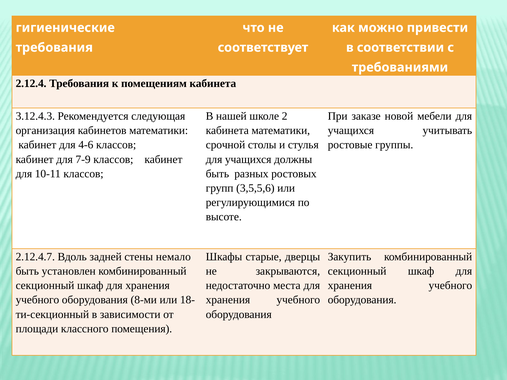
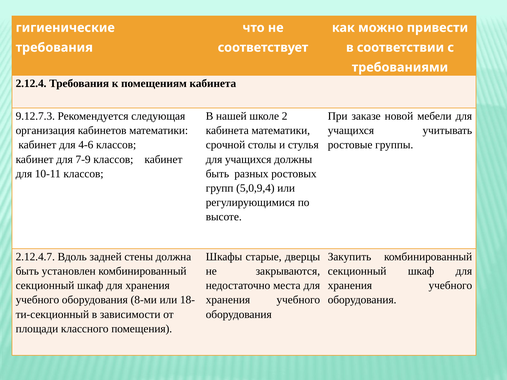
3.12.4.3: 3.12.4.3 -> 9.12.7.3 (35, 116)
3,5,5,6: 3,5,5,6 -> 5,0,9,4 (255, 188)
немало: немало -> должна (173, 257)
